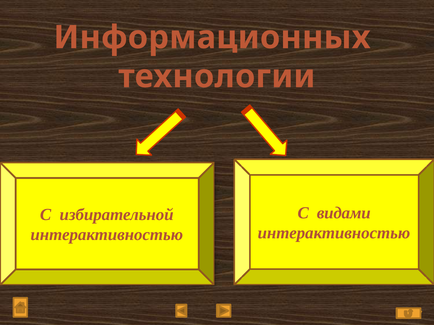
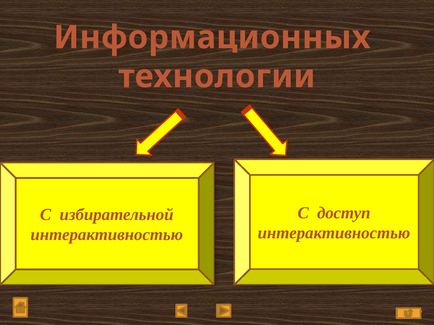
видами: видами -> доступ (344, 213)
